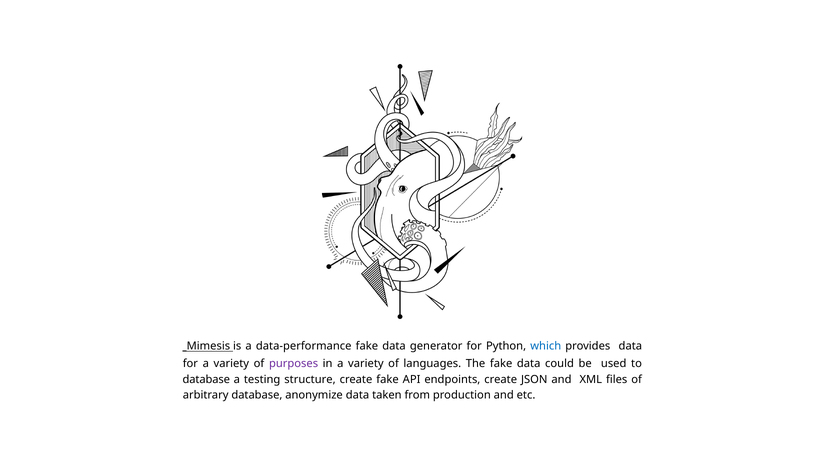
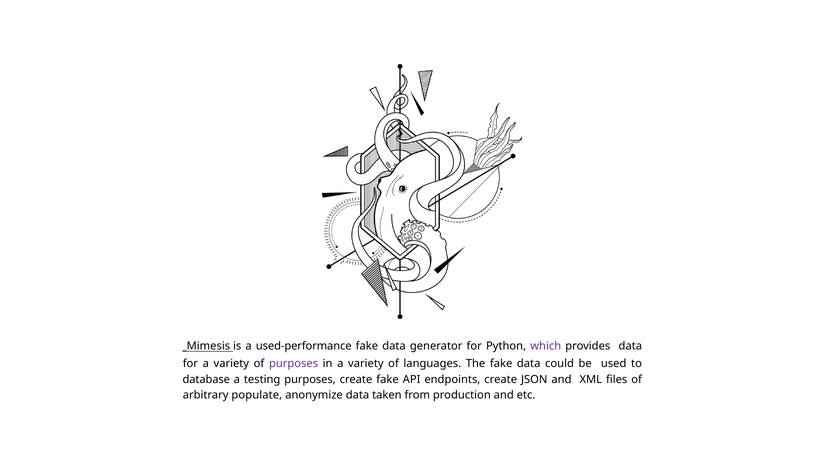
data-performance: data-performance -> used-performance (304, 346)
which colour: blue -> purple (546, 346)
testing structure: structure -> purposes (310, 380)
arbitrary database: database -> populate (257, 395)
